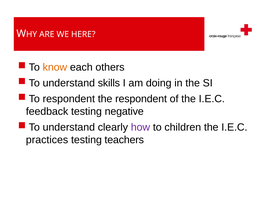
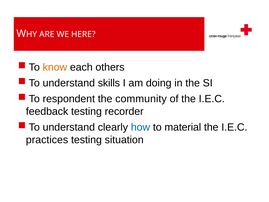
the respondent: respondent -> community (141, 99)
negative: negative -> recorder (124, 111)
how colour: purple -> blue (140, 127)
children: children -> material (183, 127)
teachers: teachers -> situation (124, 140)
